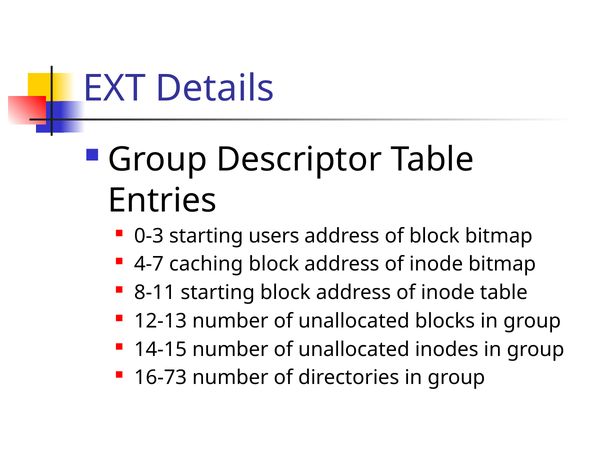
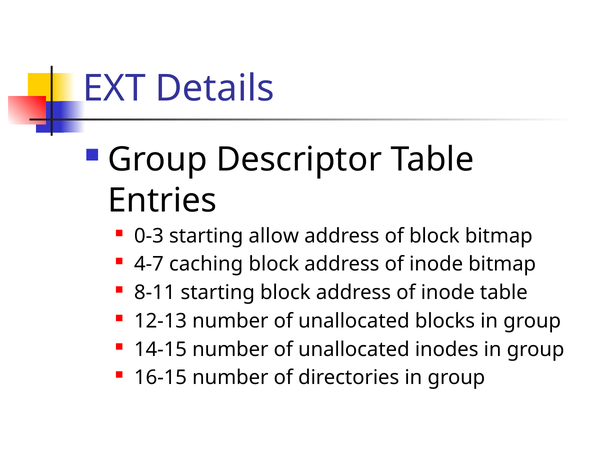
users: users -> allow (274, 236)
16-73: 16-73 -> 16-15 (161, 378)
